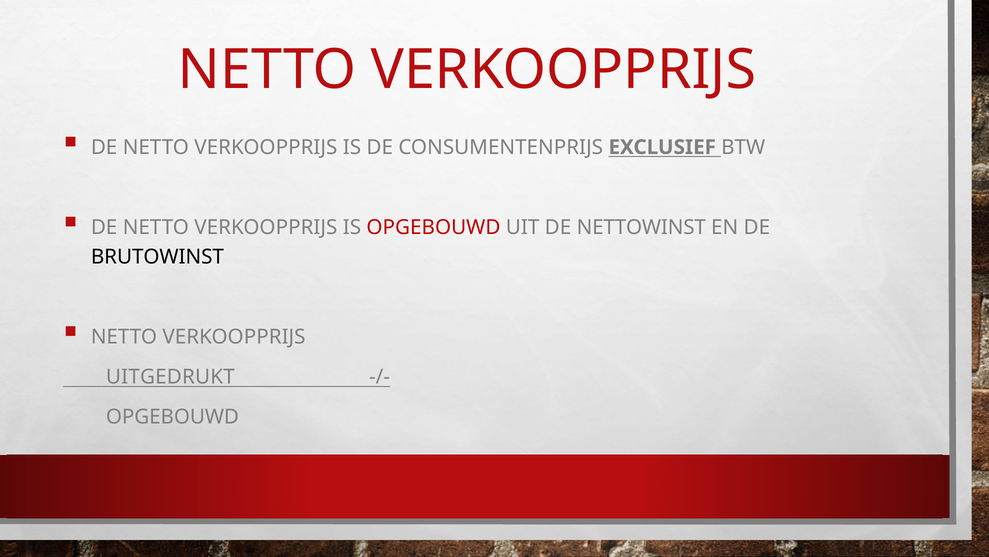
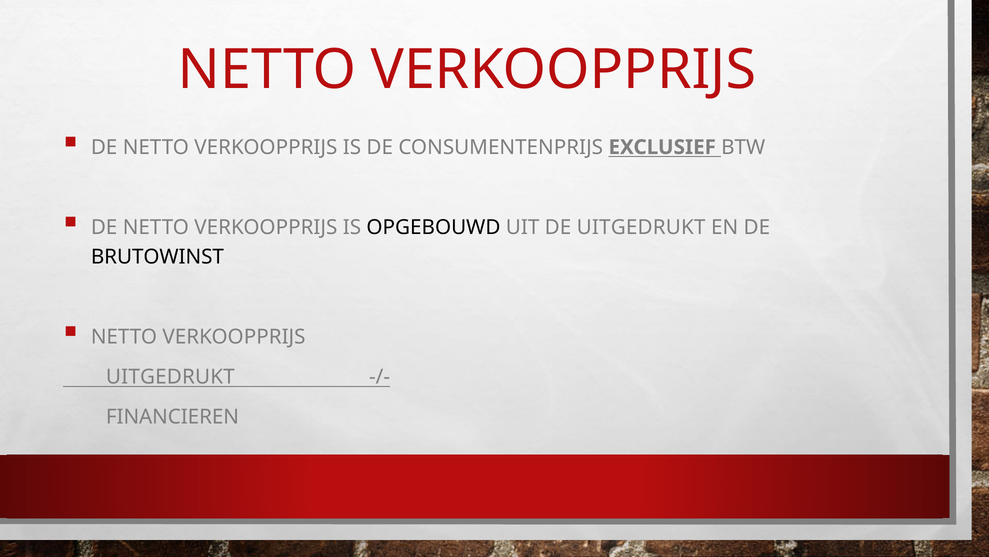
OPGEBOUWD colour: red -> black (433, 227)
DE NETTOWINST: NETTOWINST -> UITGEDRUKT (641, 227)
OPGEBOUWD: OPGEBOUWD -> FINANCIEREN (172, 417)
